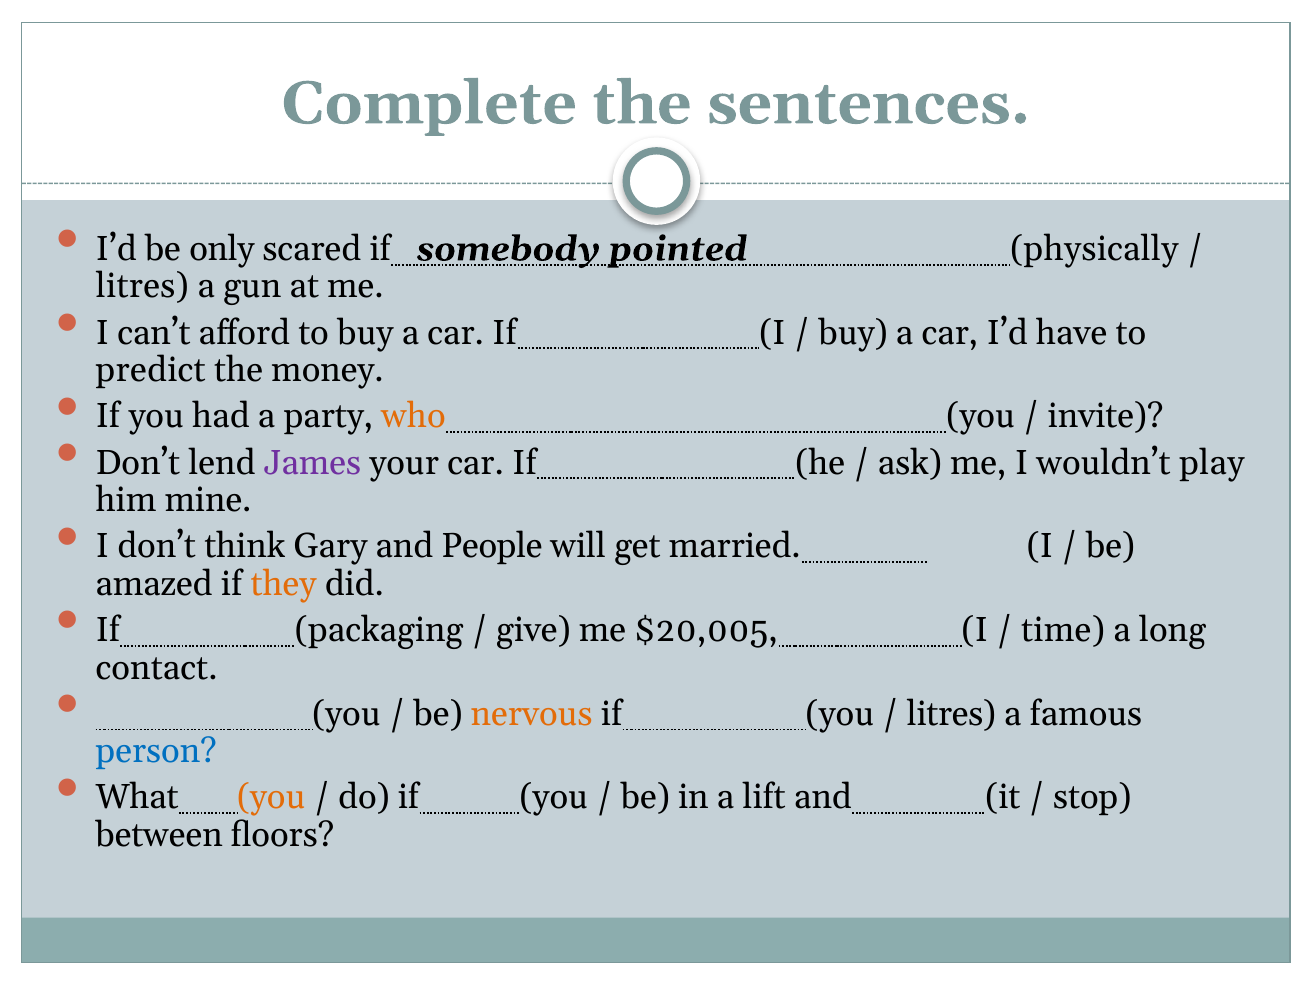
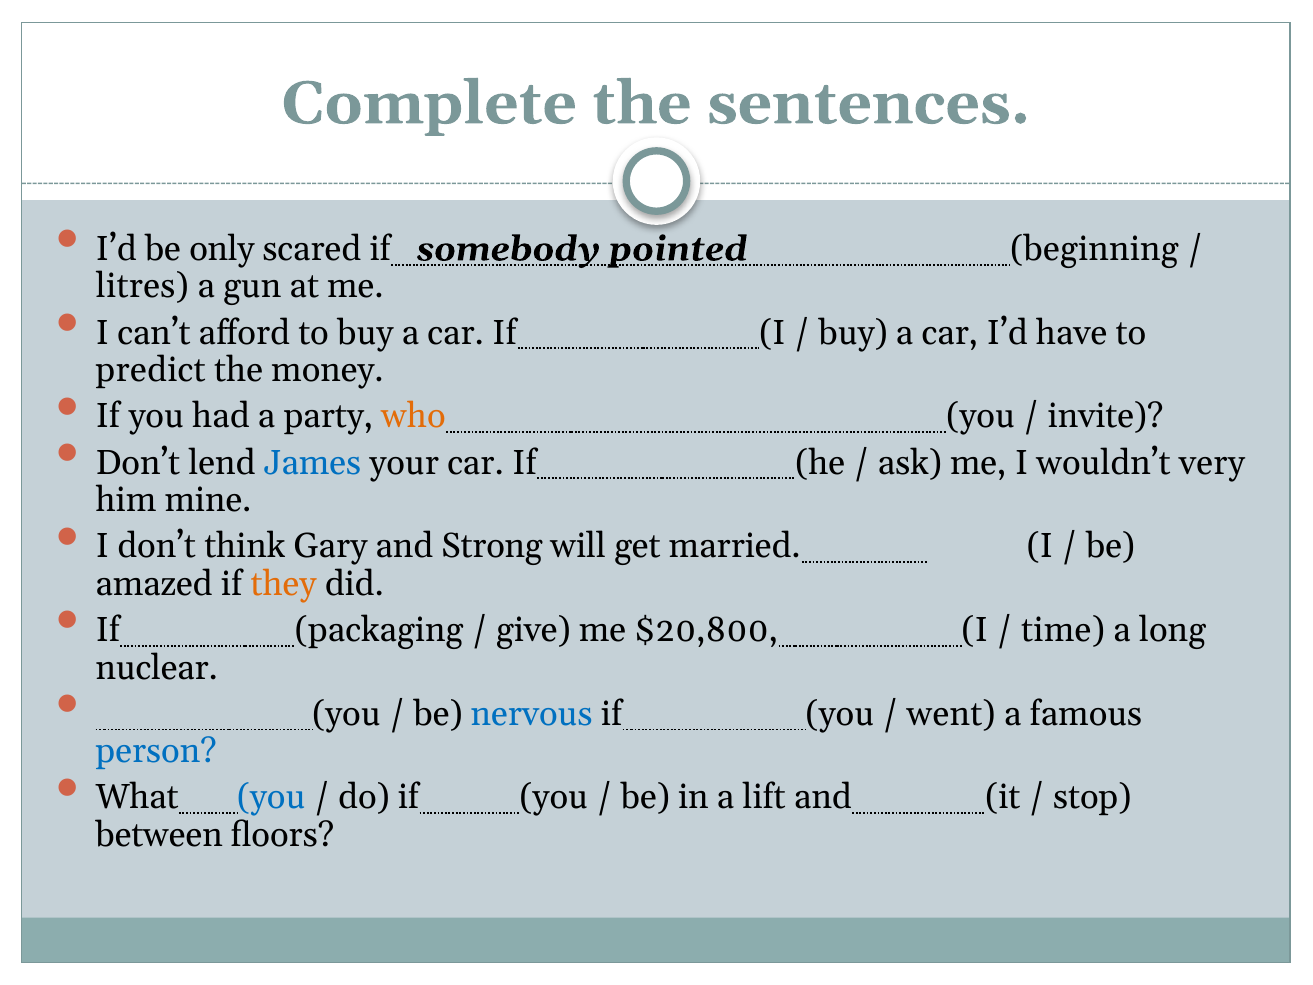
physically: physically -> beginning (1094, 249)
James colour: purple -> blue (312, 463)
play: play -> very (1212, 463)
People: People -> Strong (492, 546)
$20,005: $20,005 -> $20,800 (706, 630)
contact: contact -> nuclear (157, 667)
nervous colour: orange -> blue (532, 714)
litres: litres -> went (951, 714)
you colour: orange -> blue (271, 797)
